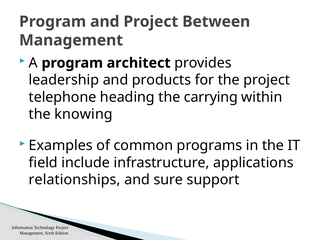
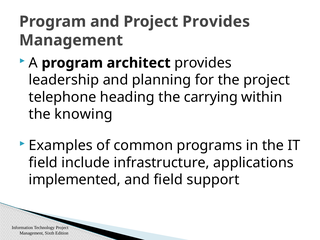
Project Between: Between -> Provides (216, 22)
products: products -> planning (162, 80)
relationships: relationships -> implemented (75, 180)
and sure: sure -> field (168, 180)
